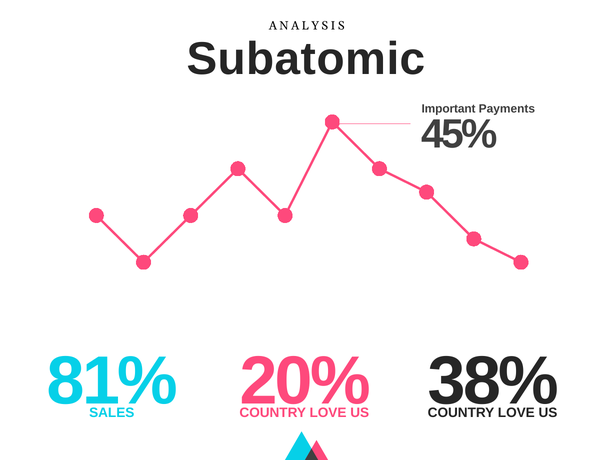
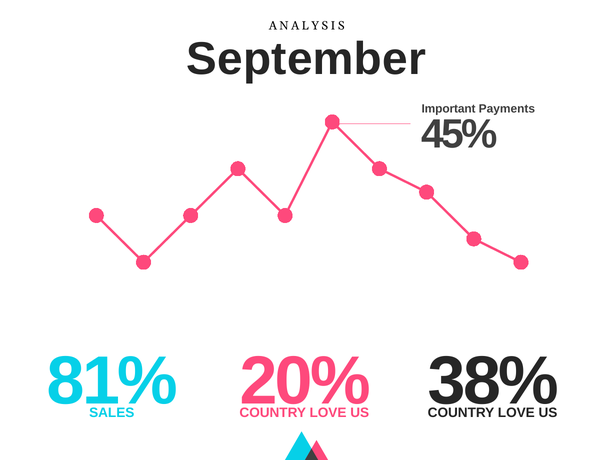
Subatomic: Subatomic -> September (306, 59)
